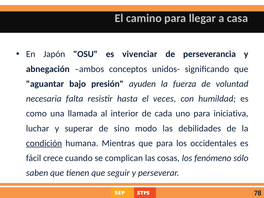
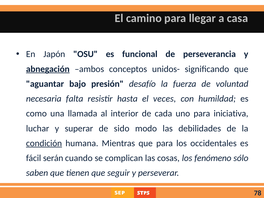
vivenciar: vivenciar -> funcional (140, 54)
abnegación underline: none -> present (48, 69)
ayuden: ayuden -> desafío (142, 84)
sino: sino -> sido (122, 128)
crece: crece -> serán (53, 158)
